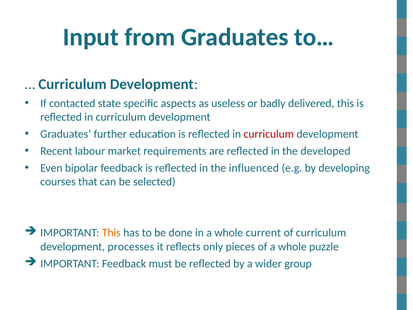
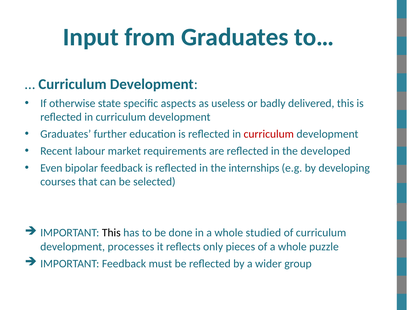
contacted: contacted -> otherwise (72, 103)
influenced: influenced -> internships (254, 168)
This colour: orange -> black (111, 233)
current: current -> studied (263, 233)
